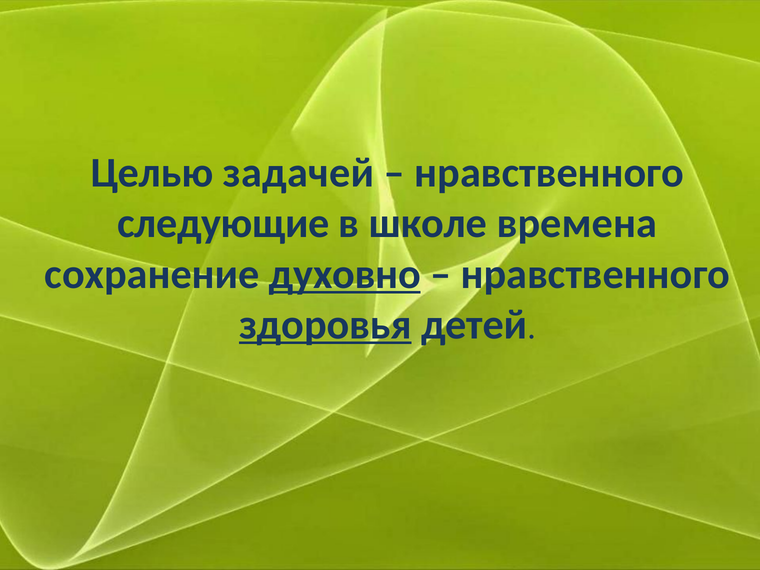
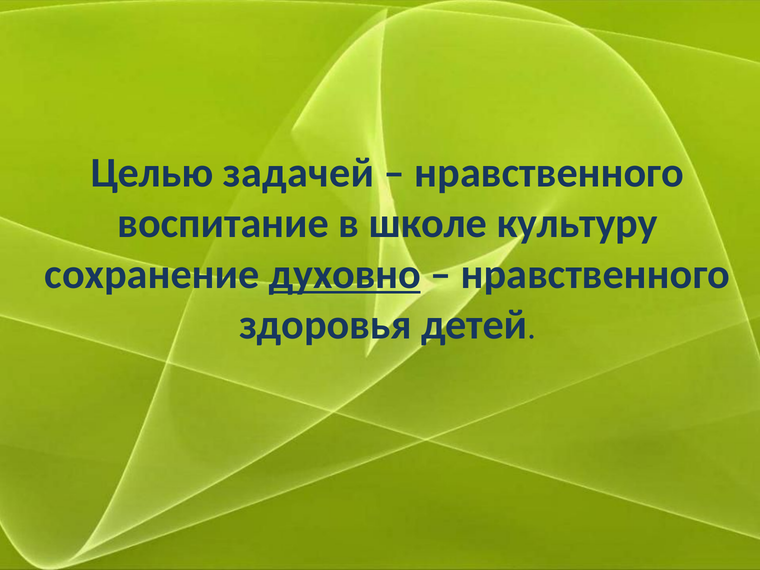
следующие: следующие -> воспитание (223, 224)
времена: времена -> культуру (577, 224)
здоровья underline: present -> none (325, 325)
